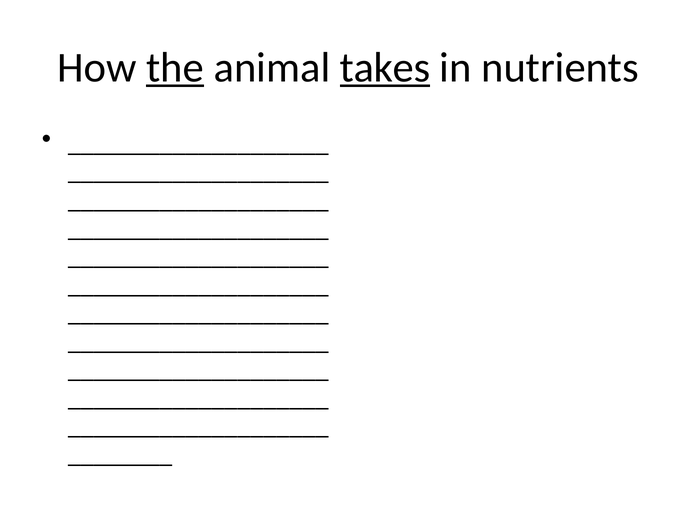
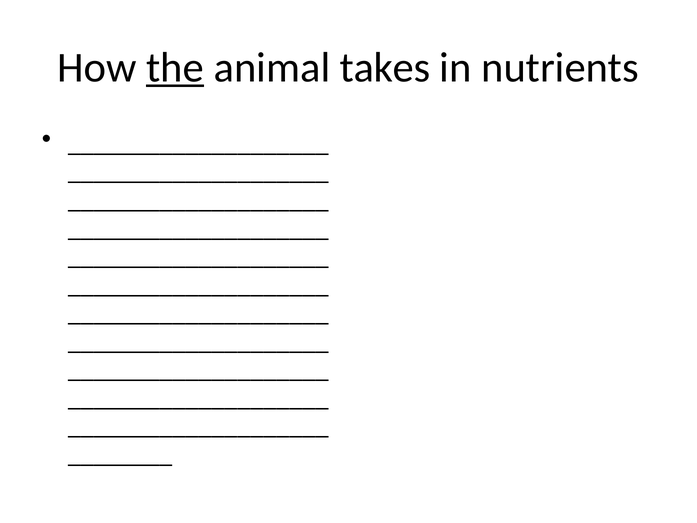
takes underline: present -> none (385, 67)
